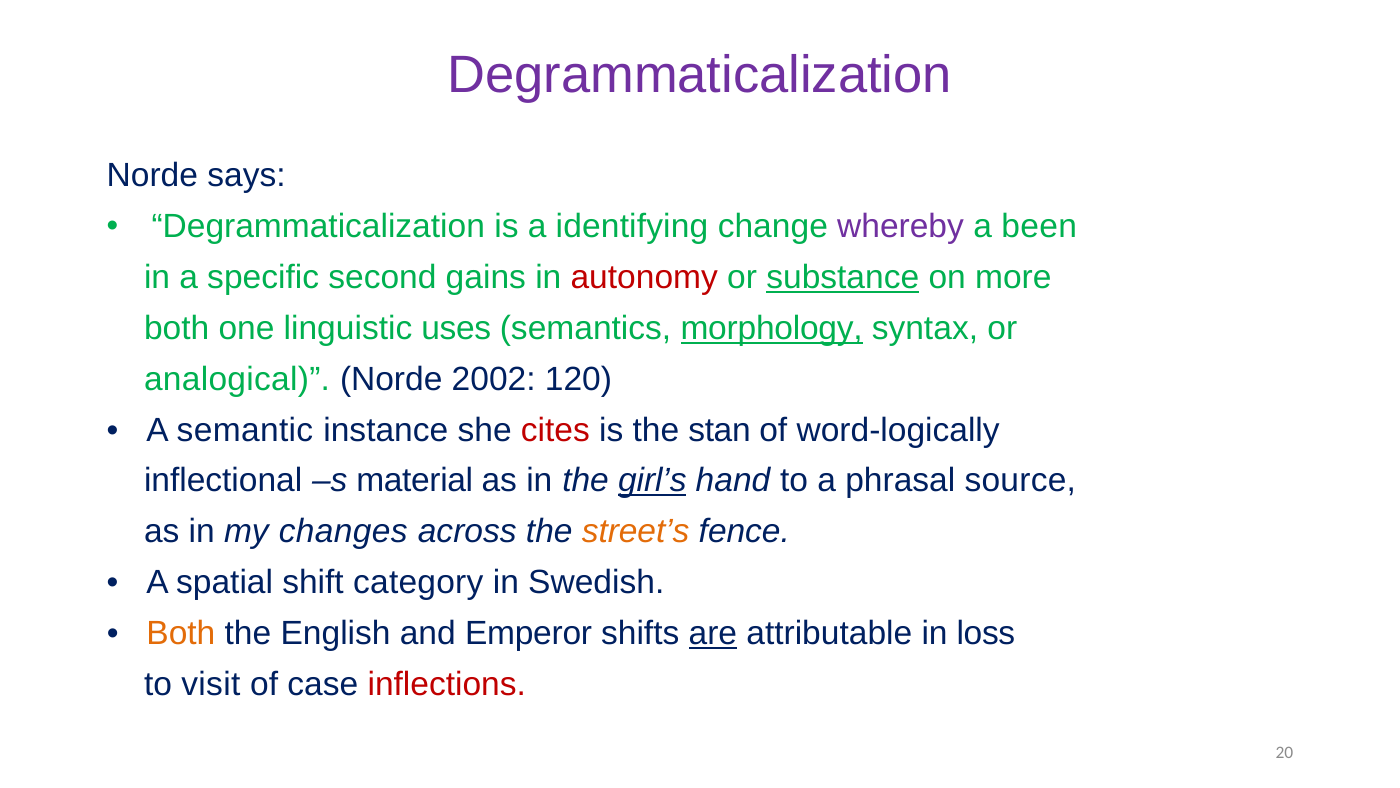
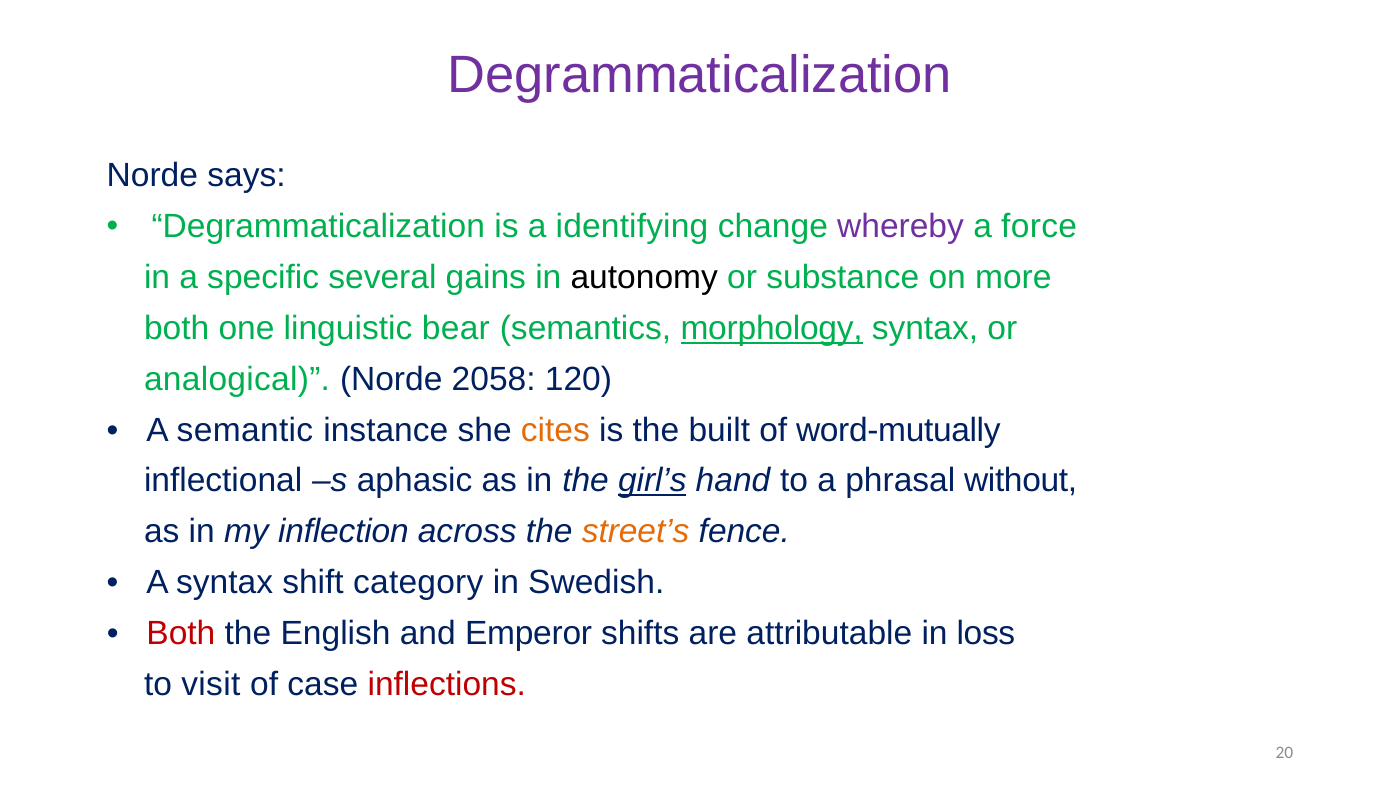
been: been -> force (1039, 227)
second: second -> several (382, 277)
autonomy colour: red -> black (644, 277)
substance underline: present -> none (843, 277)
uses: uses -> bear (456, 328)
2002: 2002 -> 2058 (494, 379)
cites colour: red -> orange (555, 430)
stan: stan -> built (719, 430)
word-logically: word-logically -> word-mutually (898, 430)
material: material -> aphasic (415, 481)
source: source -> without (1021, 481)
changes: changes -> inflection (343, 531)
A spatial: spatial -> syntax (225, 582)
Both colour: orange -> red (181, 633)
are underline: present -> none (713, 633)
